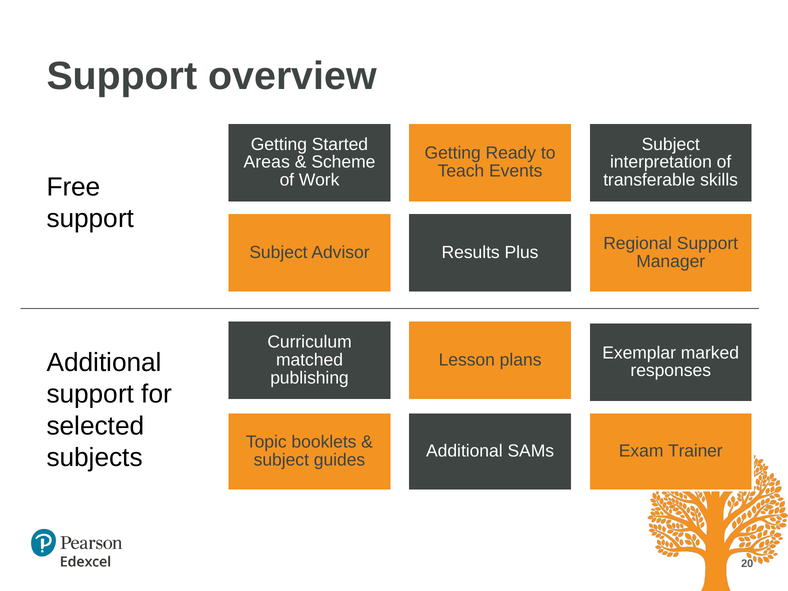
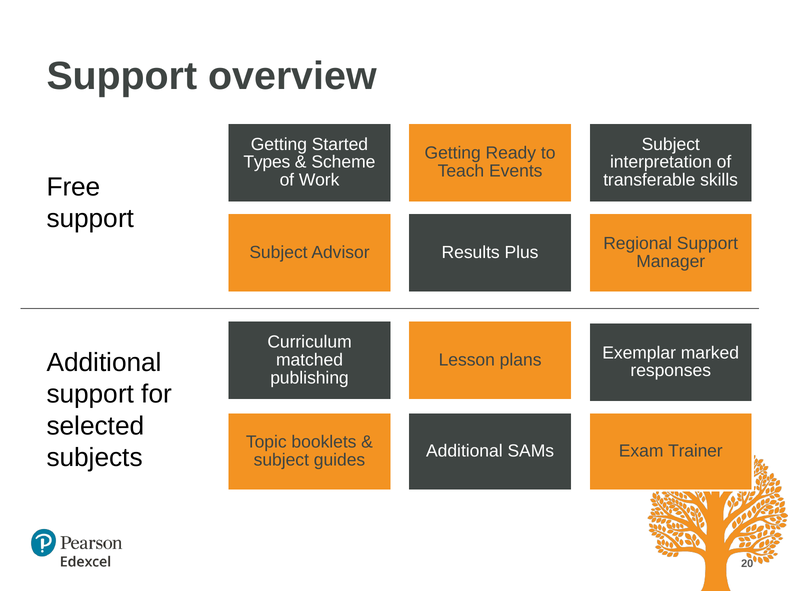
Areas: Areas -> Types (267, 162)
